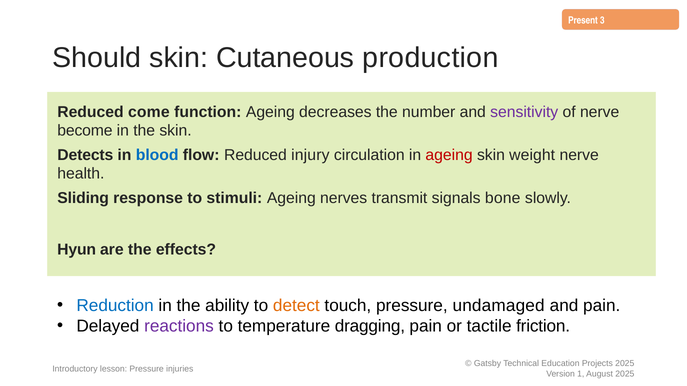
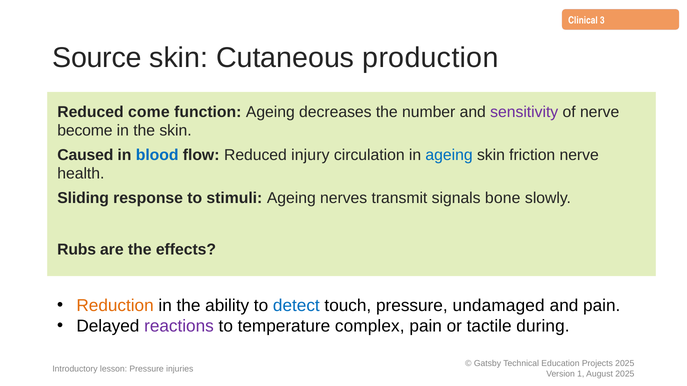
Present: Present -> Clinical (583, 20)
Should: Should -> Source (97, 58)
Detects: Detects -> Caused (85, 155)
ageing colour: red -> blue (449, 155)
weight: weight -> friction (532, 155)
Hyun: Hyun -> Rubs (77, 250)
Reduction colour: blue -> orange (115, 306)
detect colour: orange -> blue (296, 306)
dragging: dragging -> complex (370, 327)
friction: friction -> during (543, 327)
